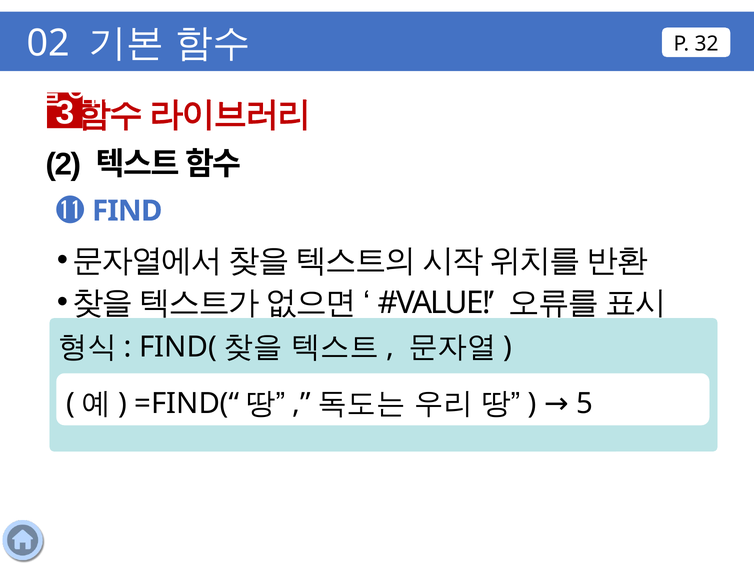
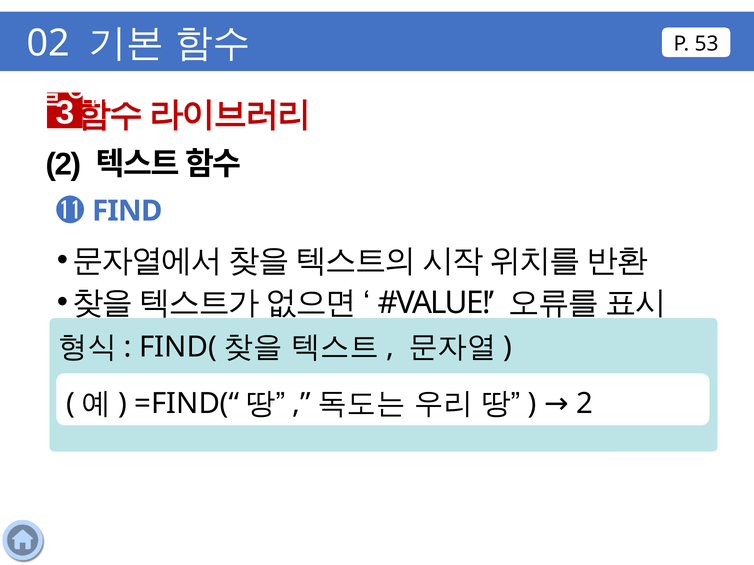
32: 32 -> 53 (707, 44)
5: 5 -> 2 (585, 404)
